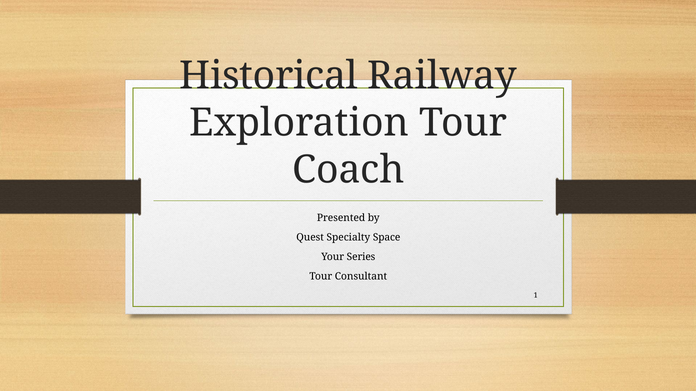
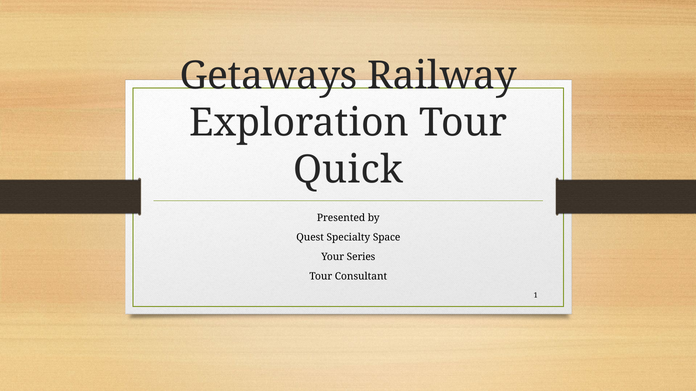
Historical: Historical -> Getaways (269, 76)
Coach: Coach -> Quick (348, 170)
